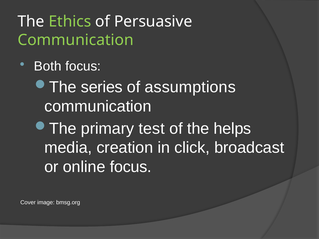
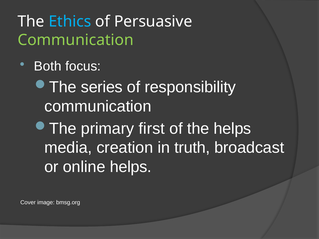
Ethics colour: light green -> light blue (70, 22)
assumptions: assumptions -> responsibility (190, 87)
test: test -> first (152, 129)
click: click -> truth (192, 148)
online focus: focus -> helps (131, 167)
